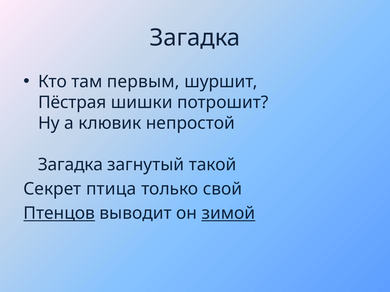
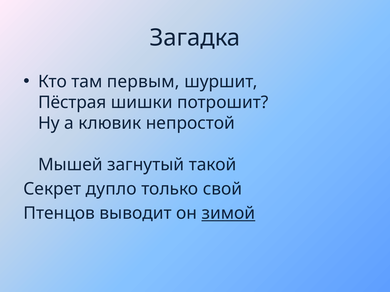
Загадка: Загадка -> Мышей (70, 165)
птица: птица -> дупло (111, 189)
Птенцов underline: present -> none (59, 214)
